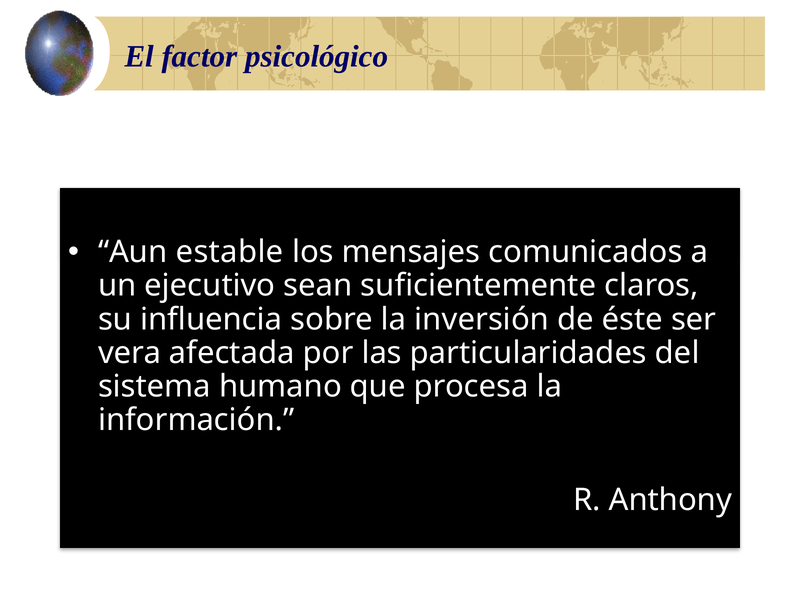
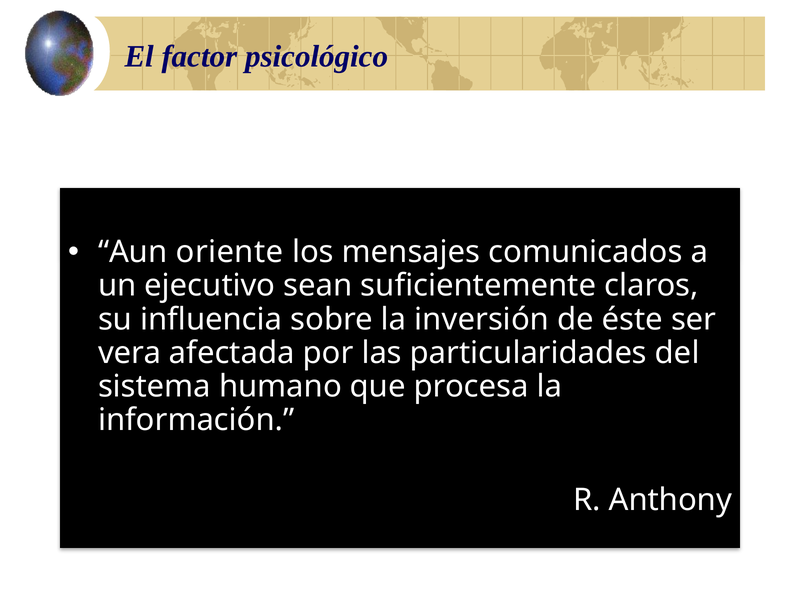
estable: estable -> oriente (230, 252)
